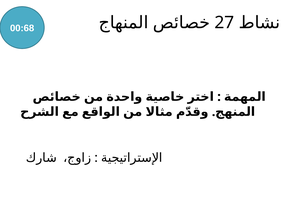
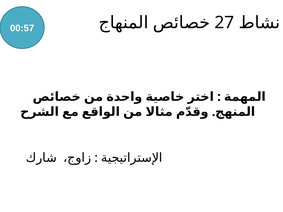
00:68: 00:68 -> 00:57 (22, 28)
